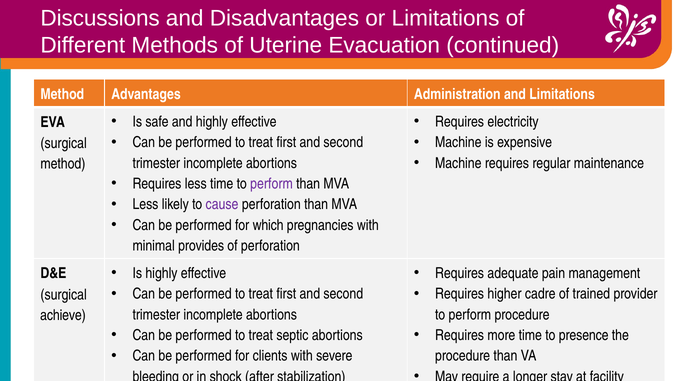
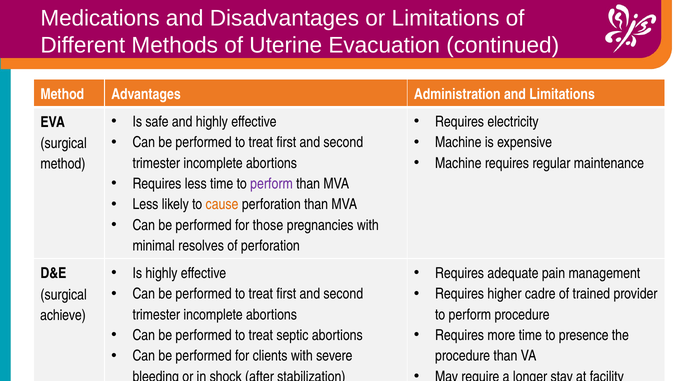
Discussions: Discussions -> Medications (100, 18)
cause colour: purple -> orange (222, 204)
which: which -> those (268, 225)
provides: provides -> resolves (201, 246)
